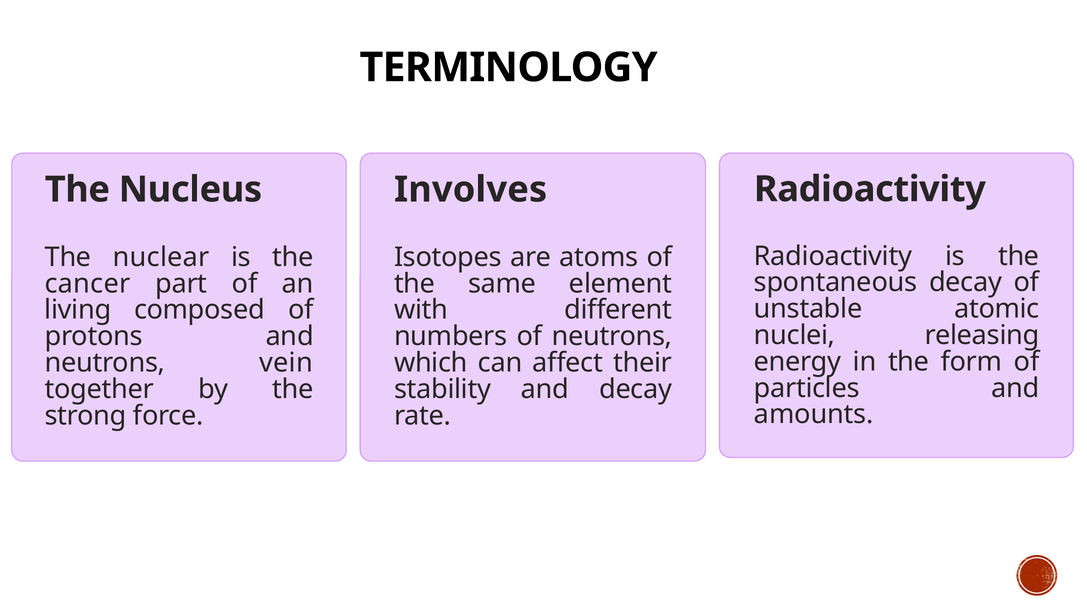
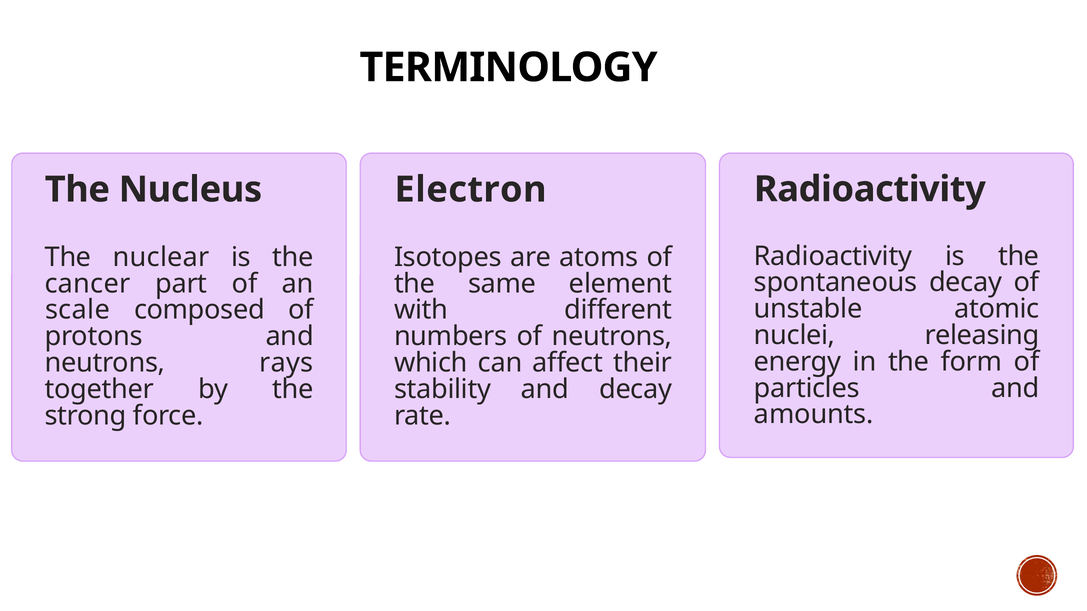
Involves: Involves -> Electron (470, 190)
living: living -> scale (78, 310)
vein: vein -> rays (286, 363)
